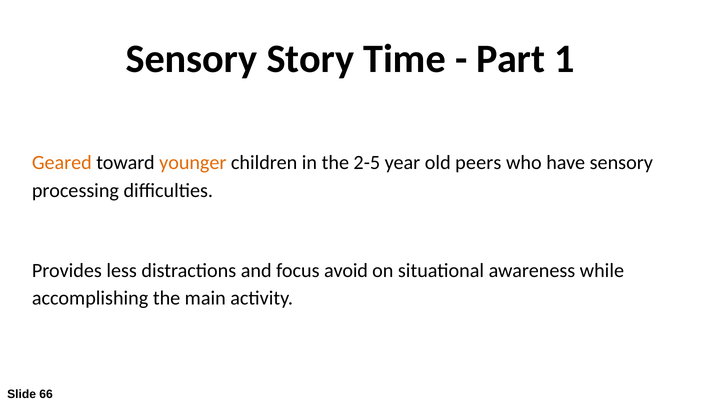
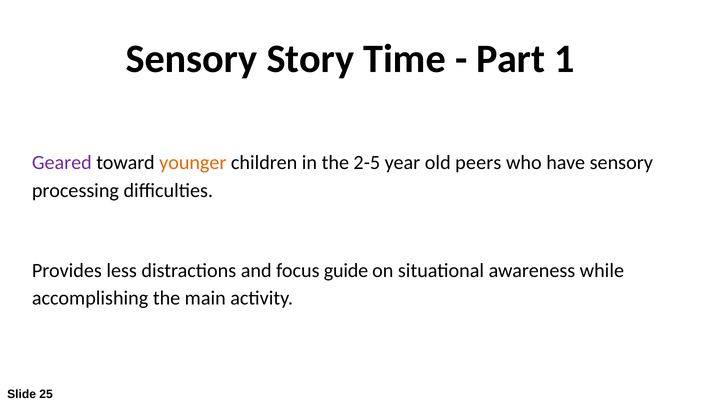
Geared colour: orange -> purple (62, 163)
avoid: avoid -> guide (346, 270)
66: 66 -> 25 (46, 394)
